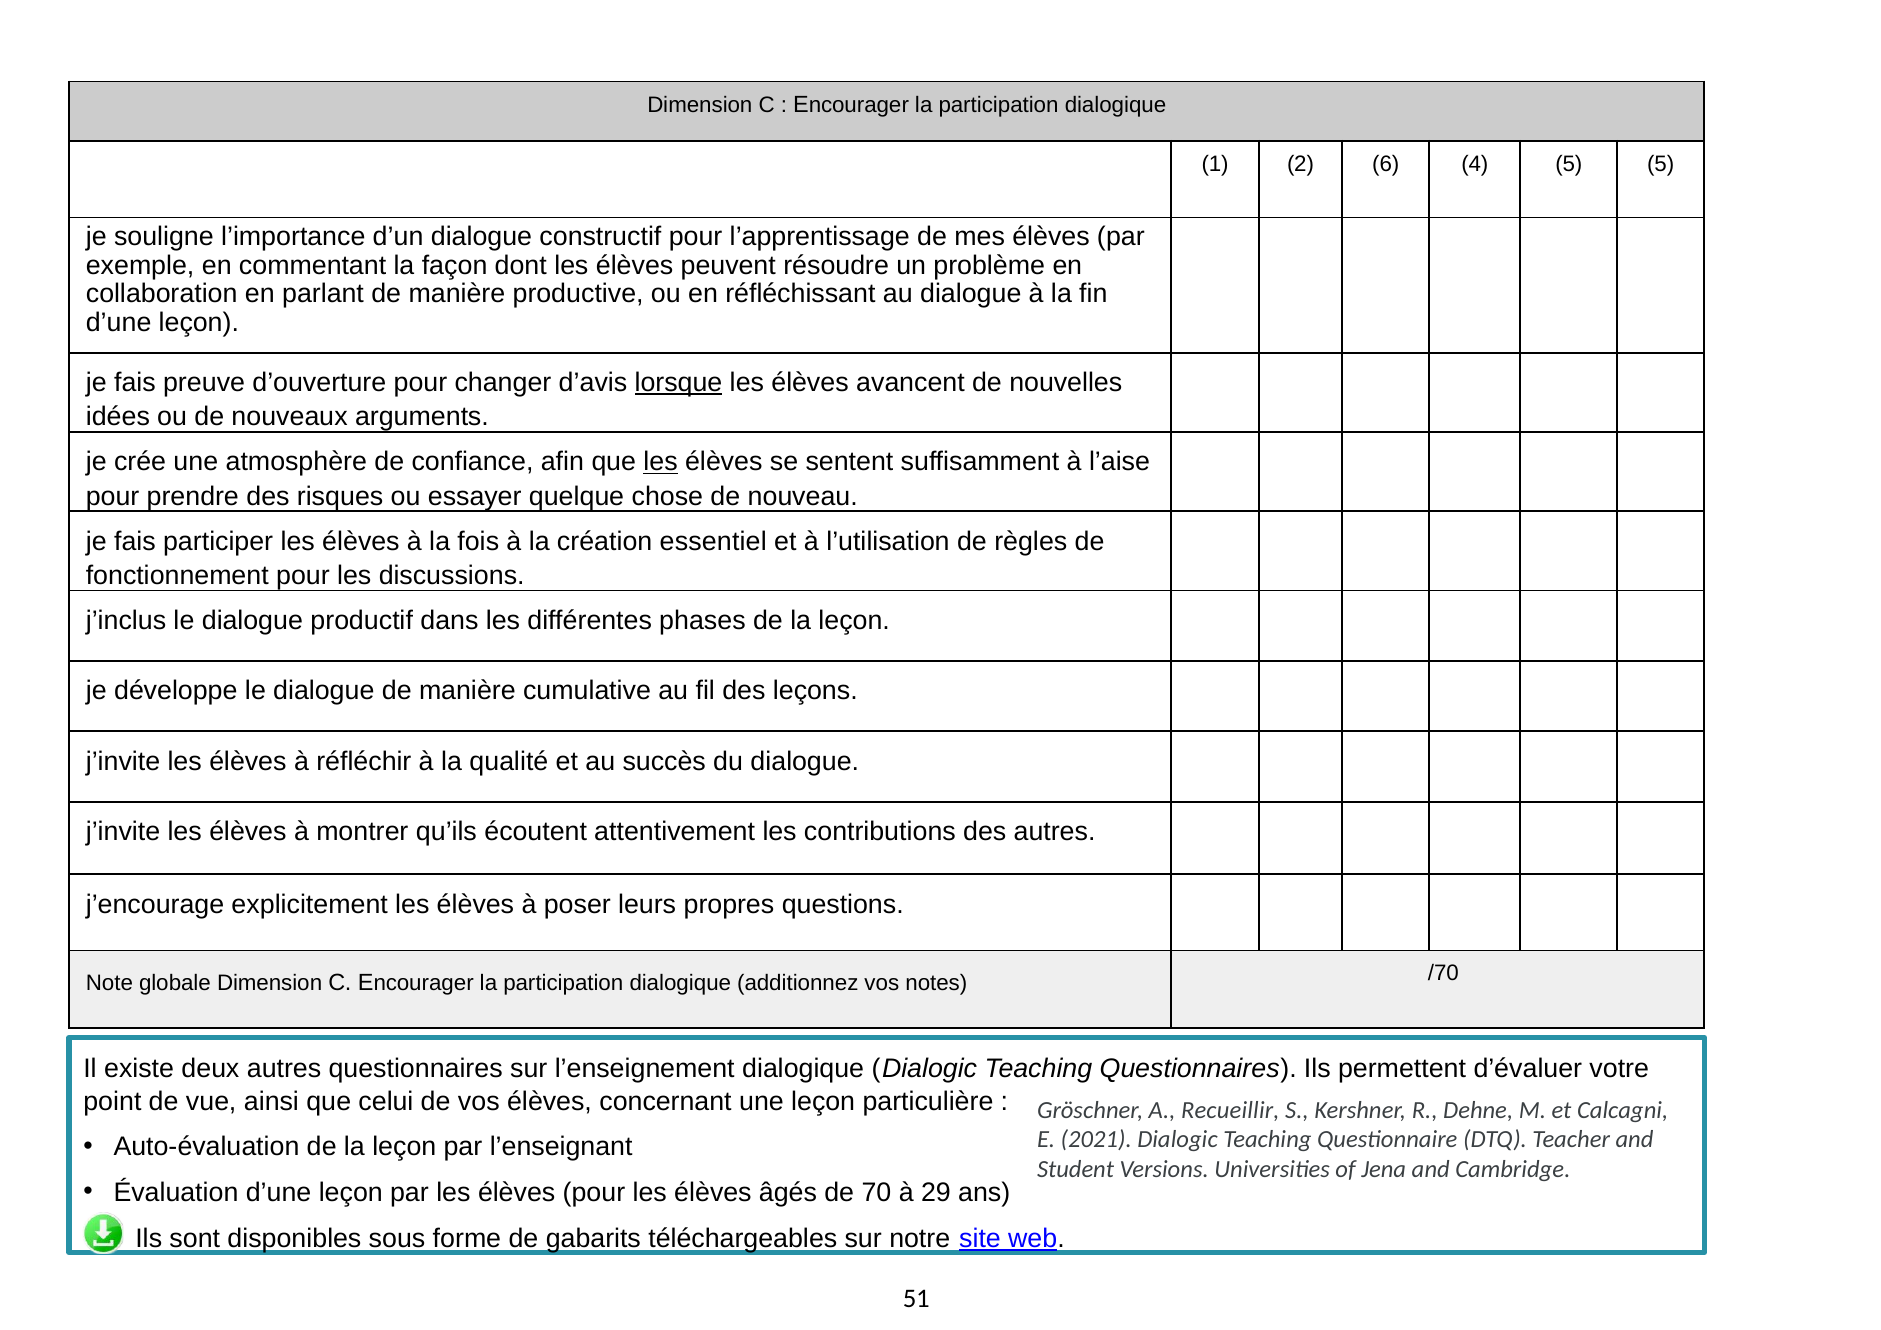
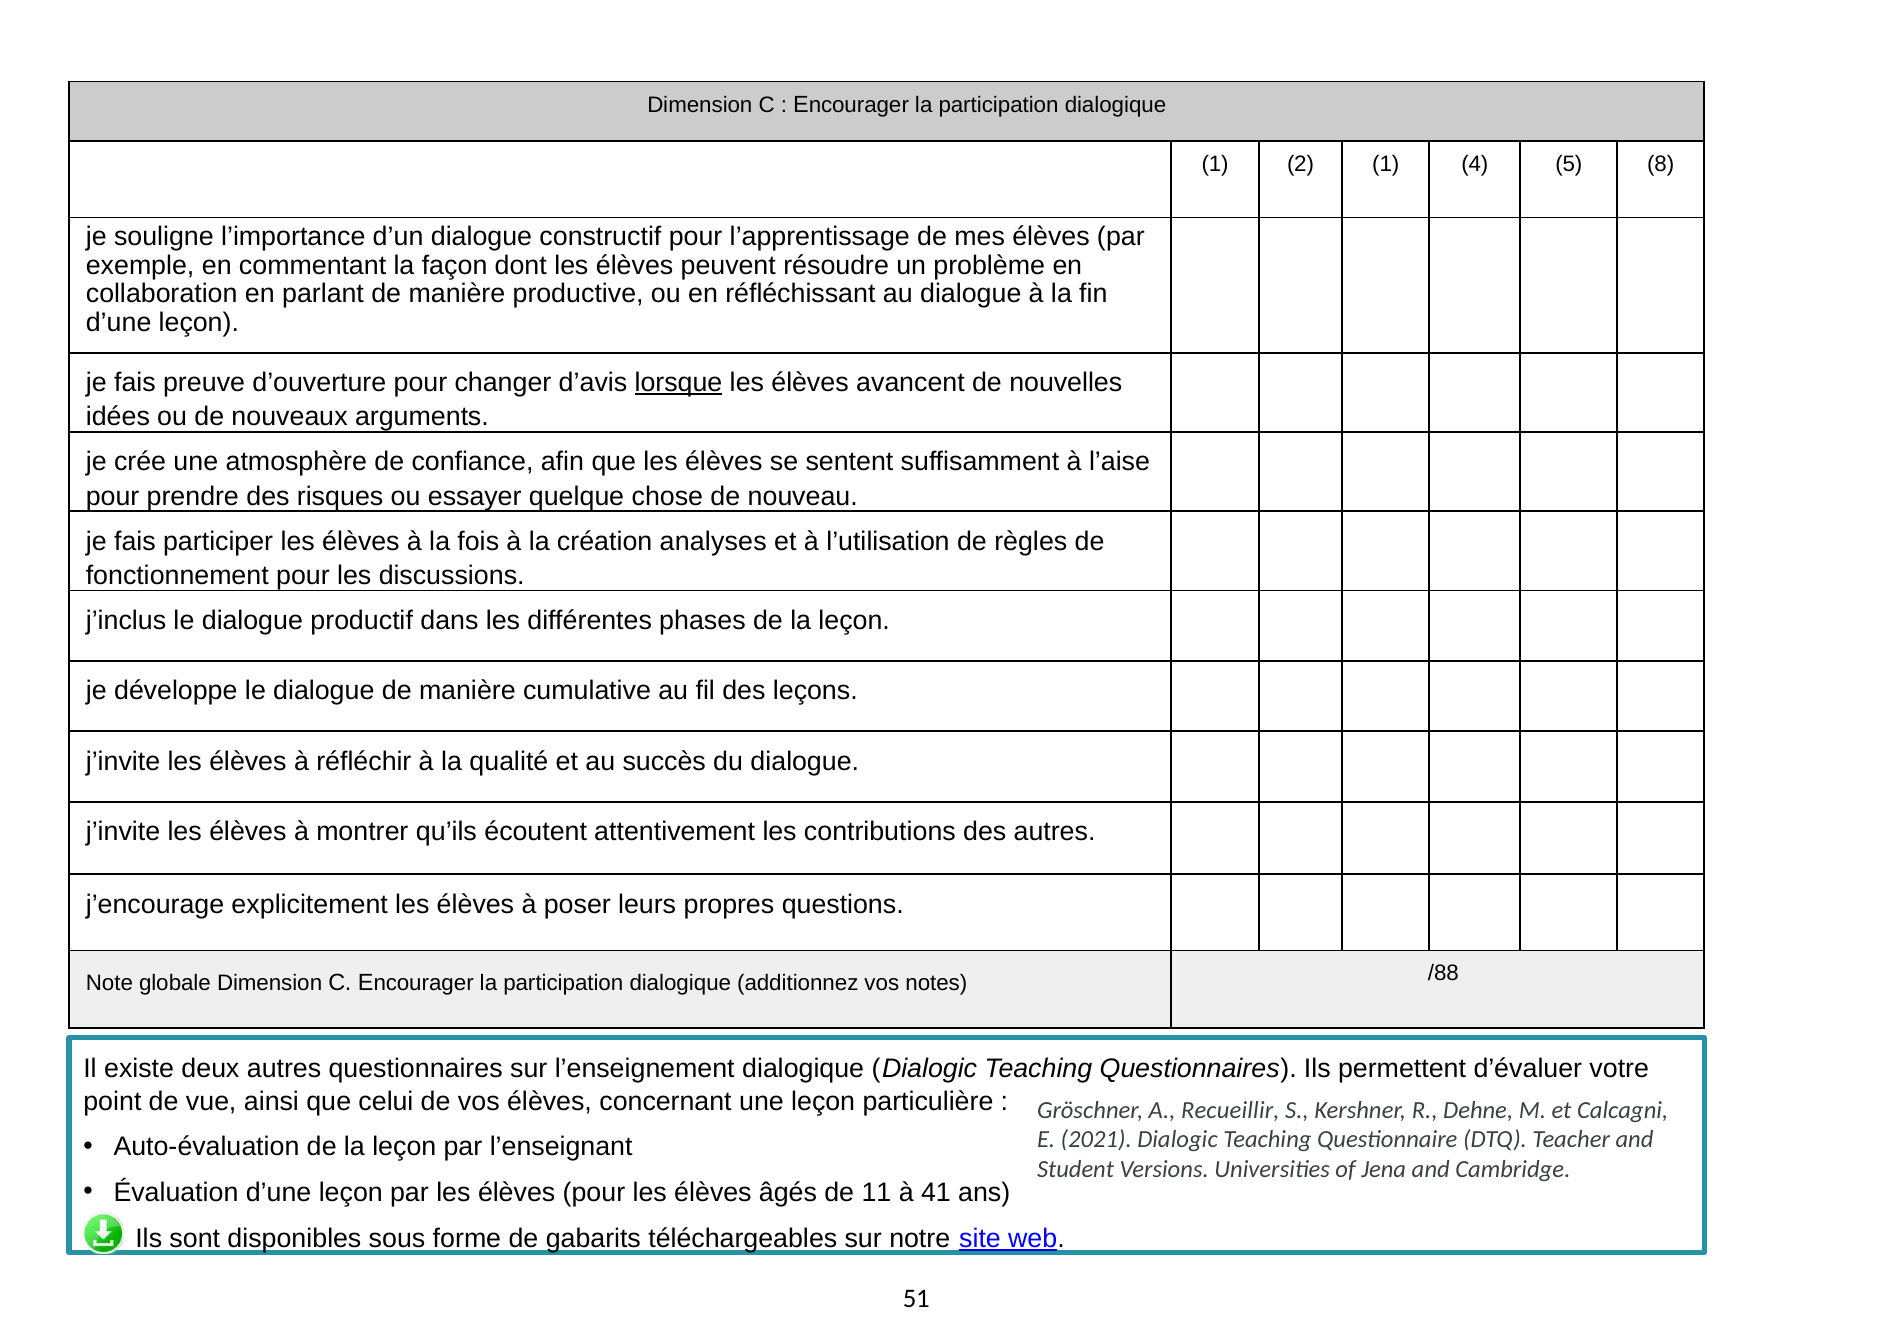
2 6: 6 -> 1 (1386, 164)
5 5: 5 -> 8 (1661, 164)
les underline: present -> none (661, 462)
essentiel: essentiel -> analyses (713, 542)
/70: /70 -> /88 (1443, 974)
70: 70 -> 11 (876, 1193)
29: 29 -> 41 (936, 1193)
